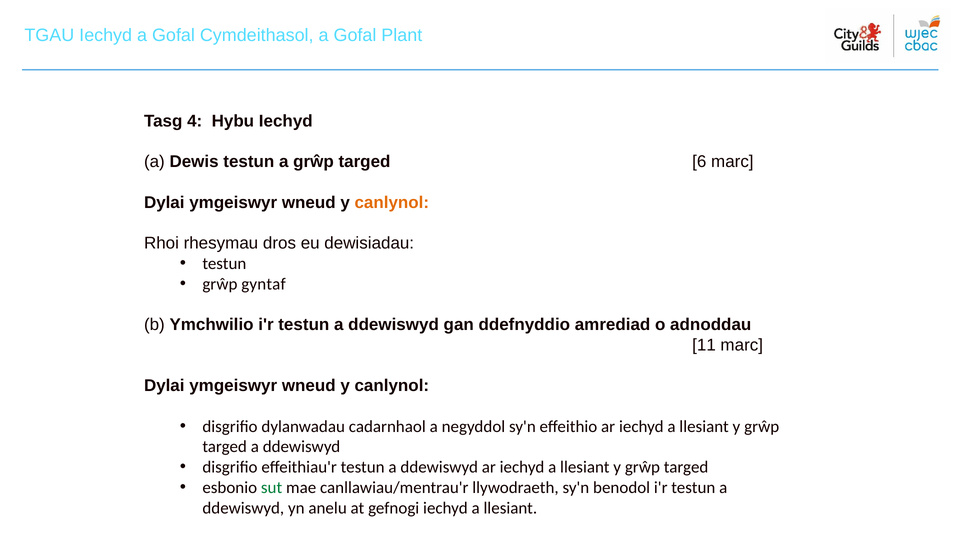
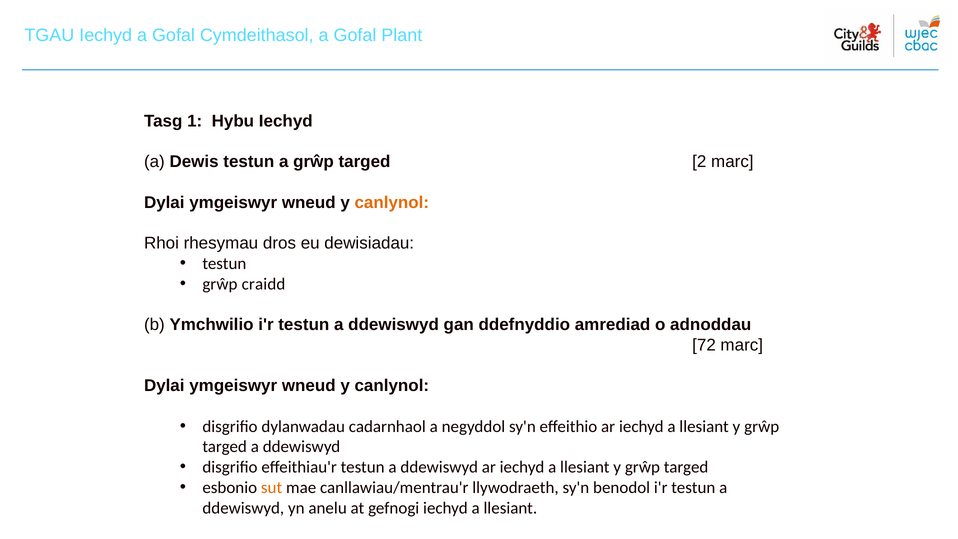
4: 4 -> 1 (195, 121)
6: 6 -> 2 (699, 162)
gyntaf: gyntaf -> craidd (264, 284)
11: 11 -> 72 (704, 345)
sut colour: green -> orange (272, 487)
